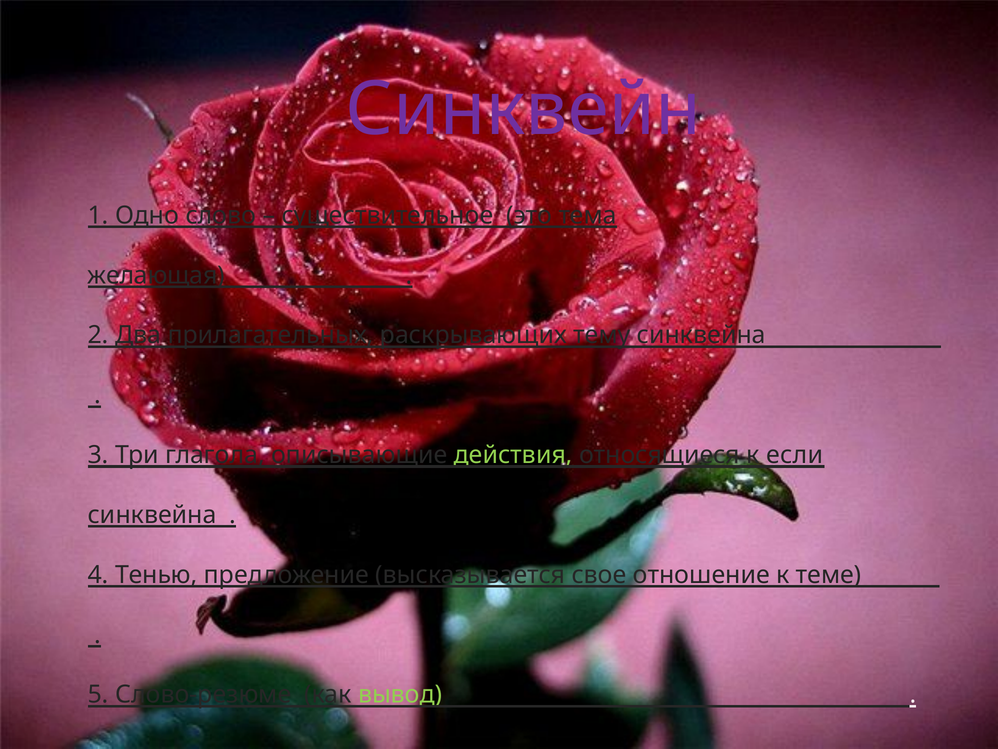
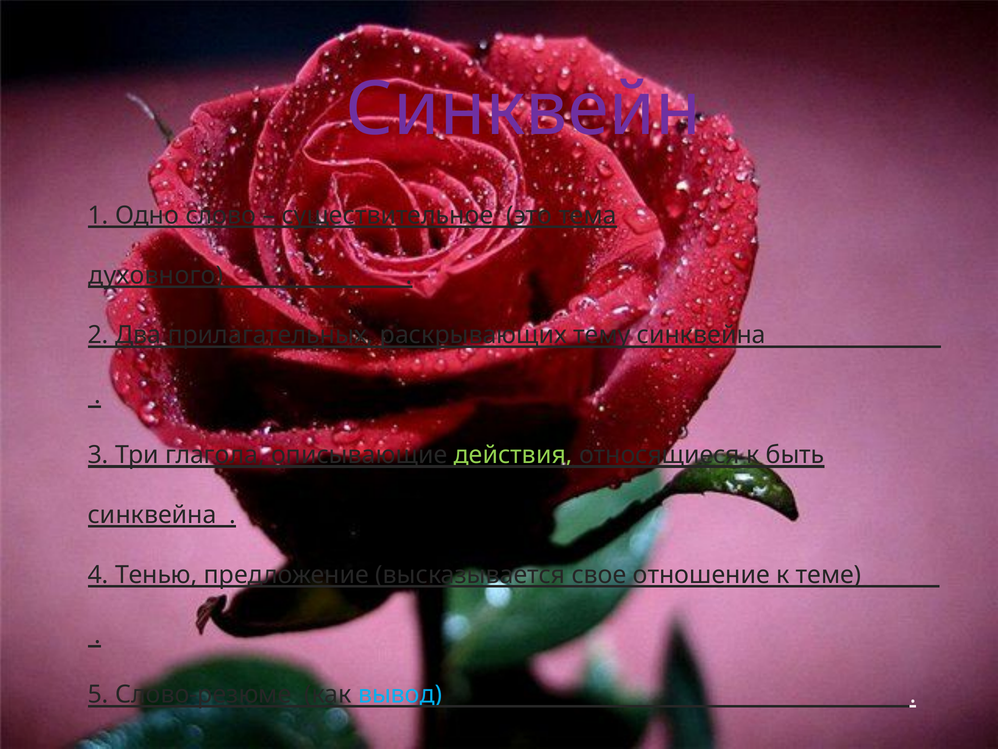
желающая: желающая -> духовного (156, 275)
если: если -> быть (795, 455)
вывод colour: light green -> light blue (400, 694)
